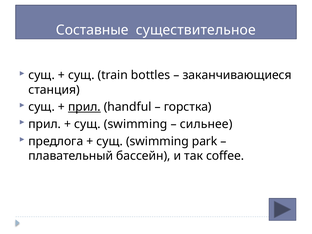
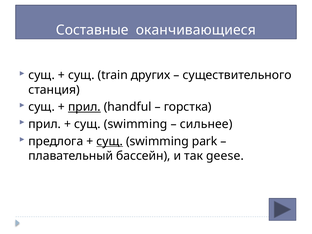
существительное: существительное -> оканчивающиеся (196, 30)
bottles: bottles -> других (151, 75)
заканчивающиеся: заканчивающиеся -> существительного (237, 75)
сущ underline: none -> present (110, 141)
coffee: coffee -> geese (225, 156)
